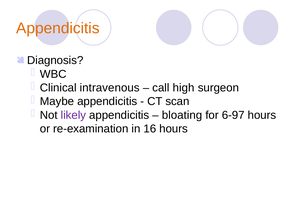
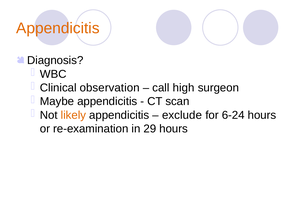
intravenous: intravenous -> observation (110, 88)
likely colour: purple -> orange (73, 115)
bloating: bloating -> exclude (182, 115)
6-97: 6-97 -> 6-24 (233, 115)
16: 16 -> 29 (150, 129)
